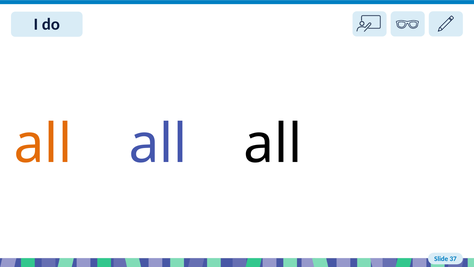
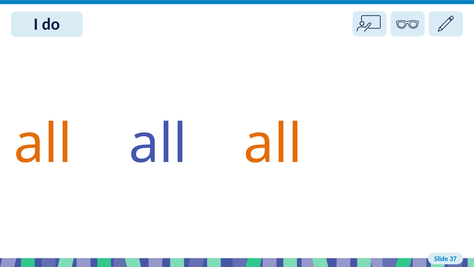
all colour: black -> orange (273, 144)
